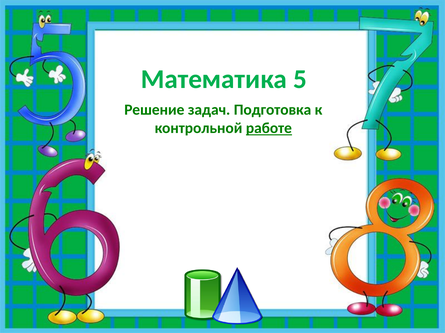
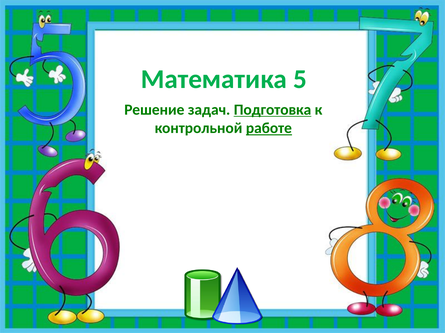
Подготовка underline: none -> present (273, 110)
